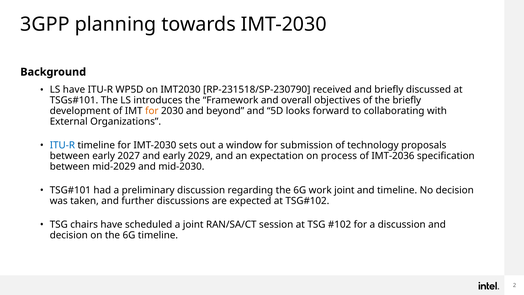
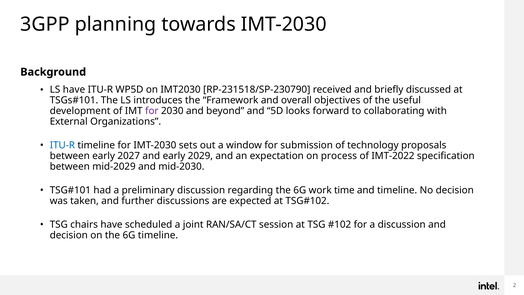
the briefly: briefly -> useful (407, 100)
for colour: orange -> purple (152, 111)
IMT-2036: IMT-2036 -> IMT-2022 (393, 156)
work joint: joint -> time (344, 190)
